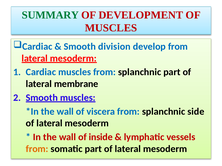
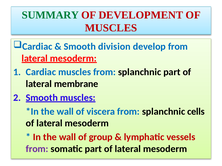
side: side -> cells (196, 112)
inside: inside -> group (101, 137)
from colour: orange -> purple (37, 149)
